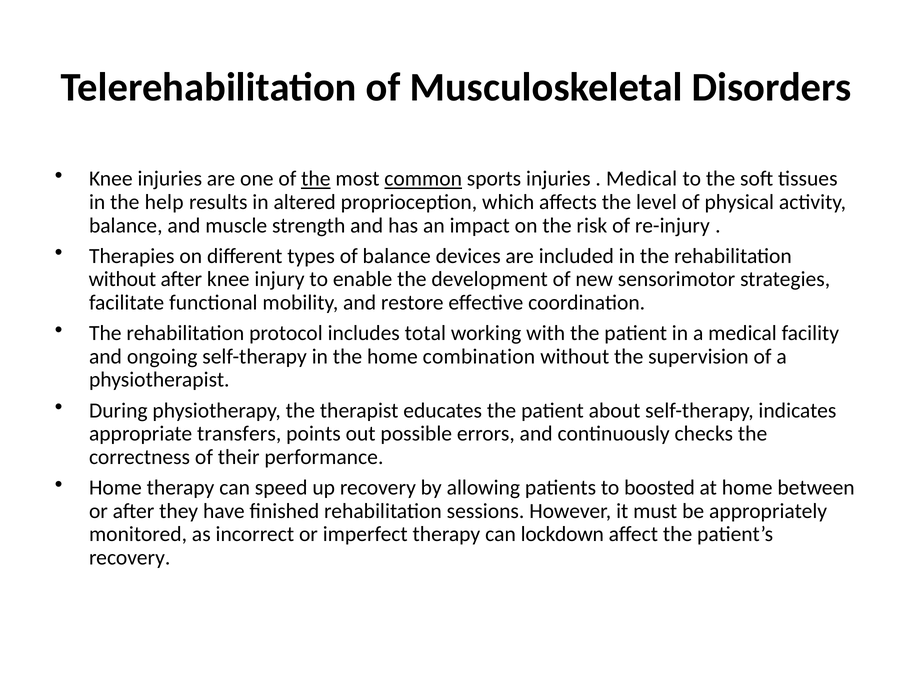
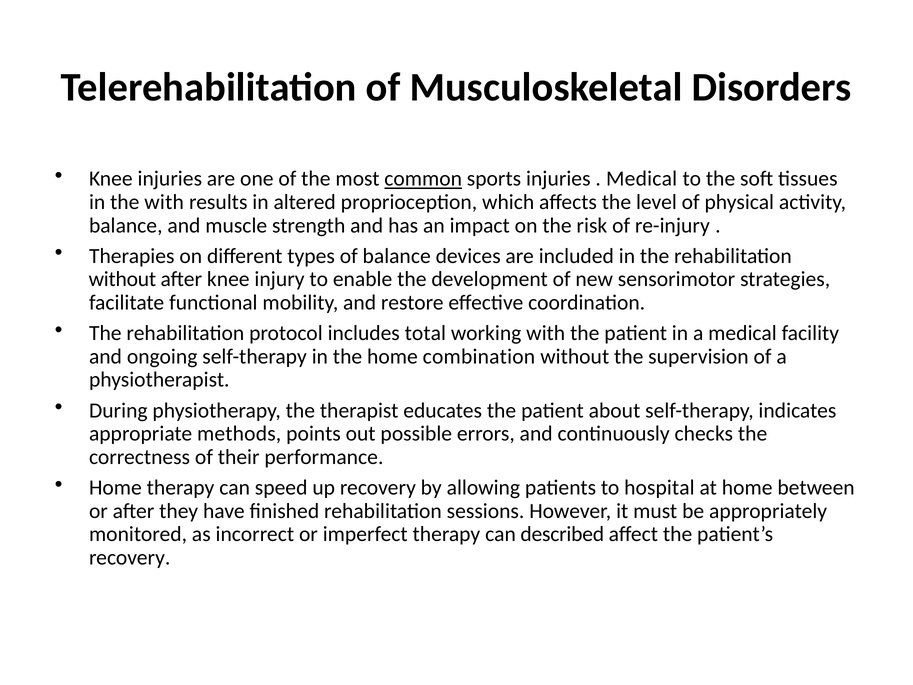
the underline: present -> none (316, 179)
the help: help -> with (164, 202)
transfers: transfers -> methods (239, 434)
boosted: boosted -> hospital (659, 487)
lockdown: lockdown -> described (562, 534)
